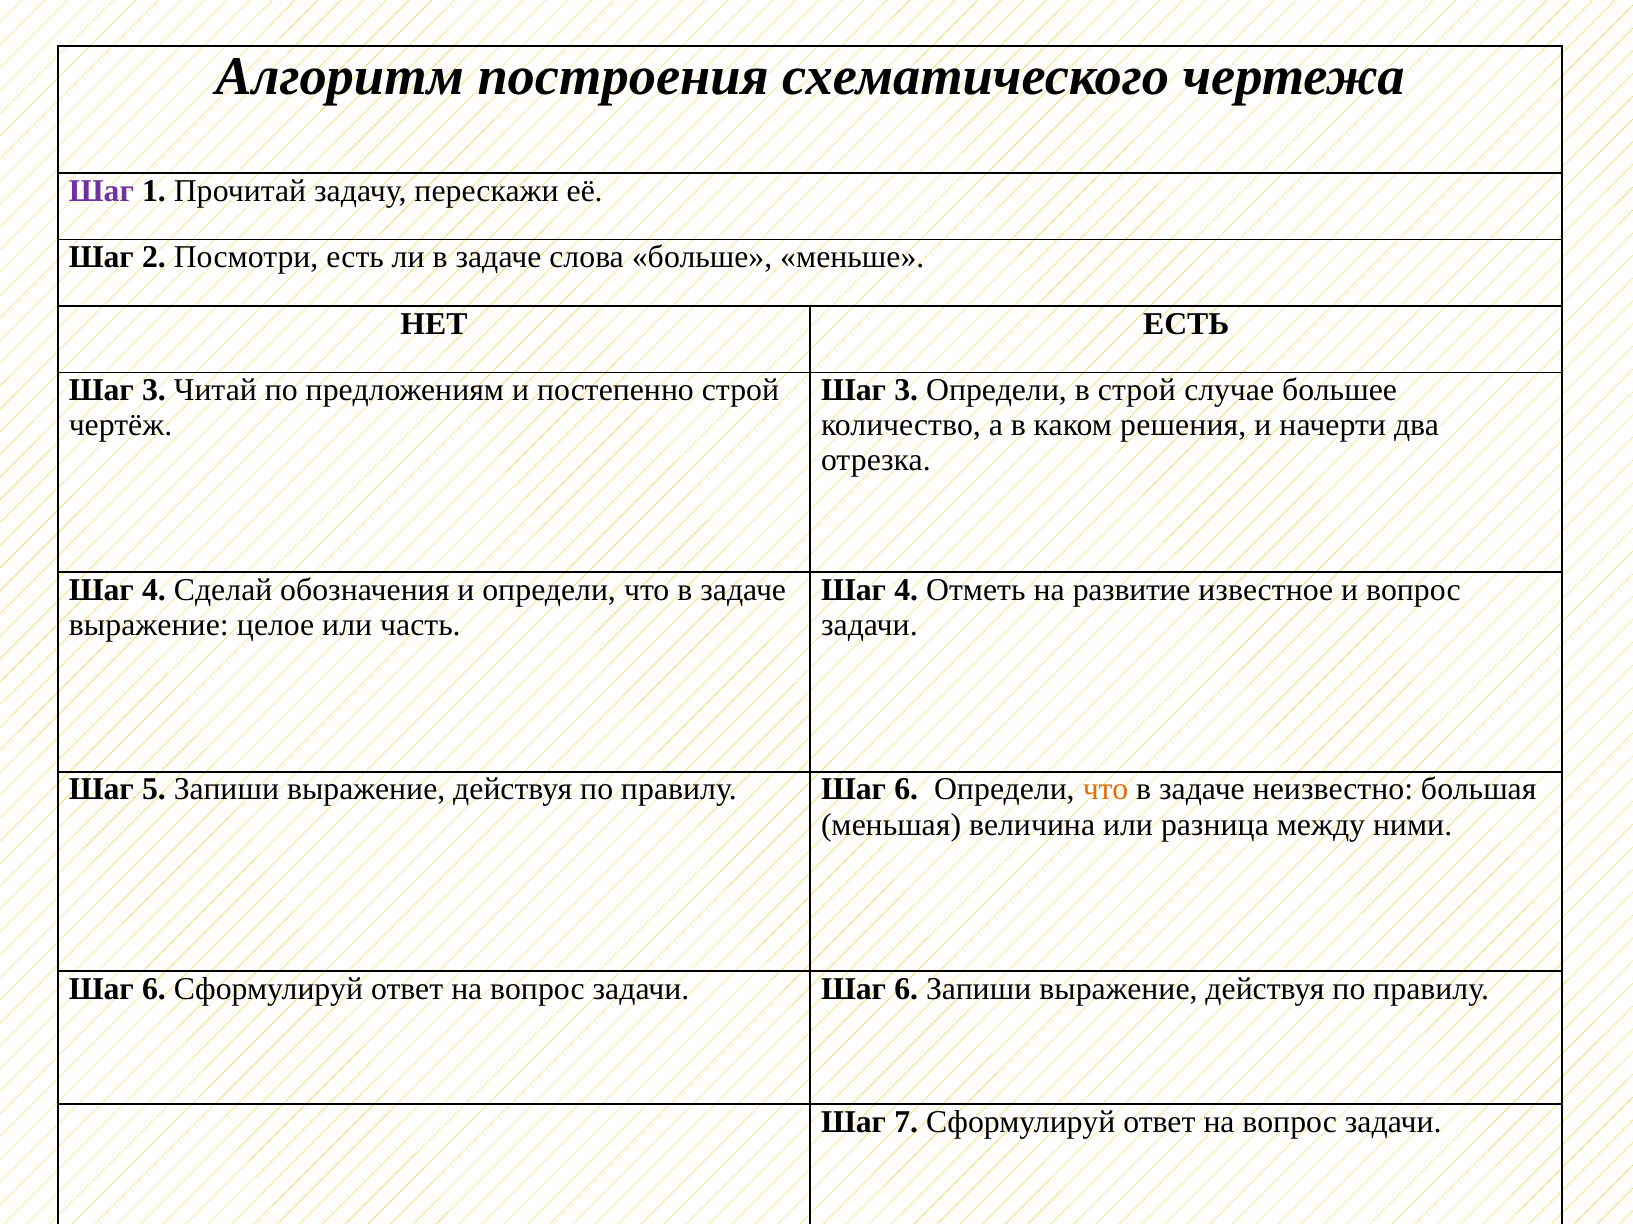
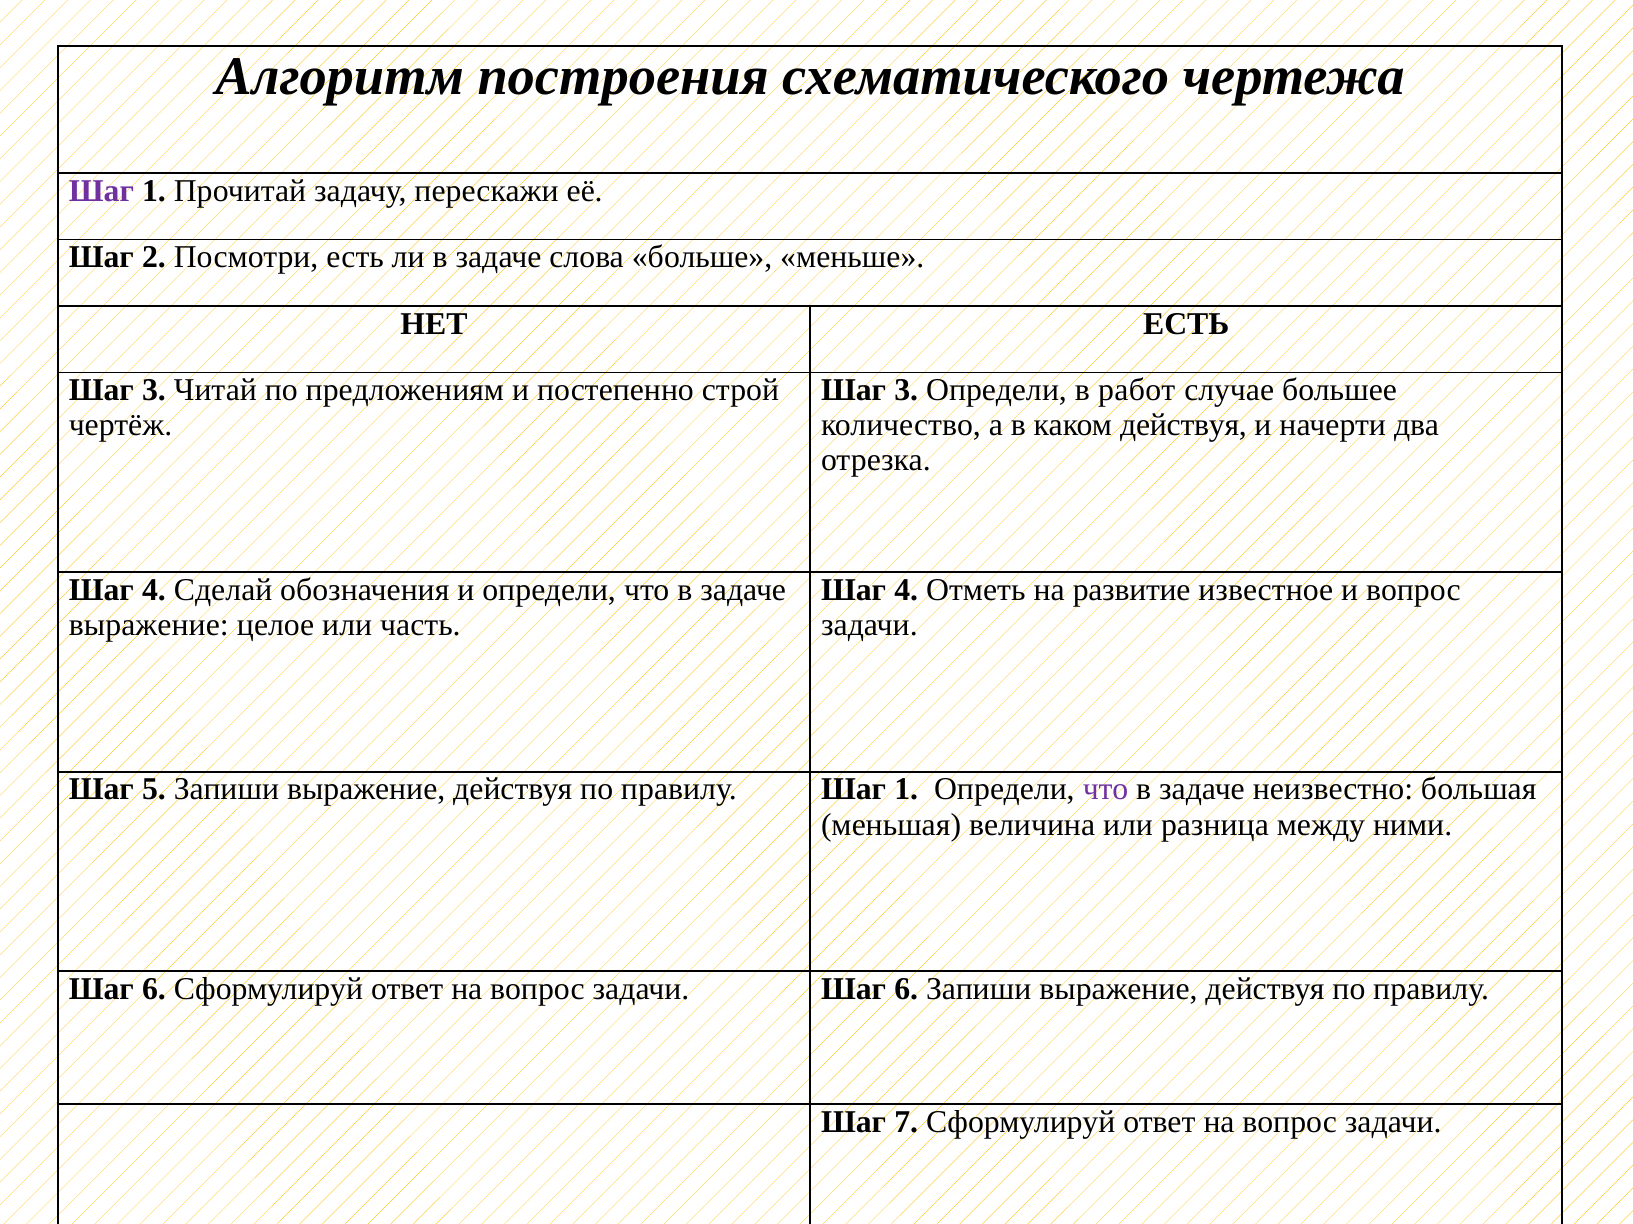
в строй: строй -> работ (1137, 391)
каком решения: решения -> действуя (1184, 426)
правилу Шаг 6: 6 -> 1 (906, 790)
что colour: orange -> purple (1105, 790)
